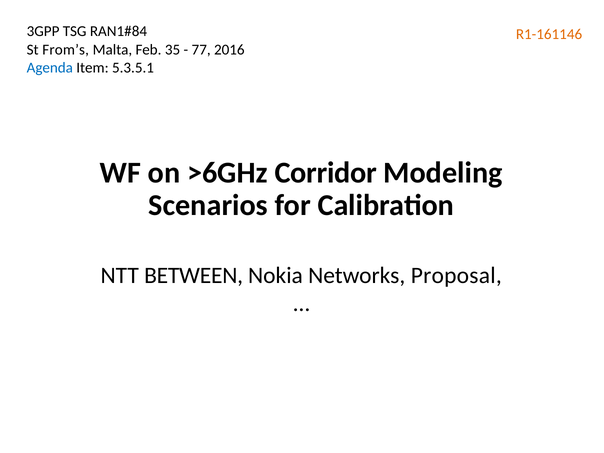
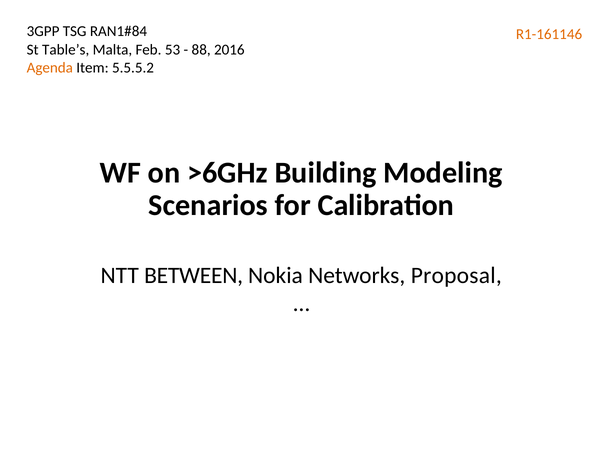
From’s: From’s -> Table’s (66, 50)
35: 35 -> 53 (173, 50)
77: 77 -> 88 (201, 50)
Agenda colour: blue -> orange (50, 68)
5.3.5.1: 5.3.5.1 -> 5.5.5.2 (133, 68)
Corridor: Corridor -> Building (326, 173)
